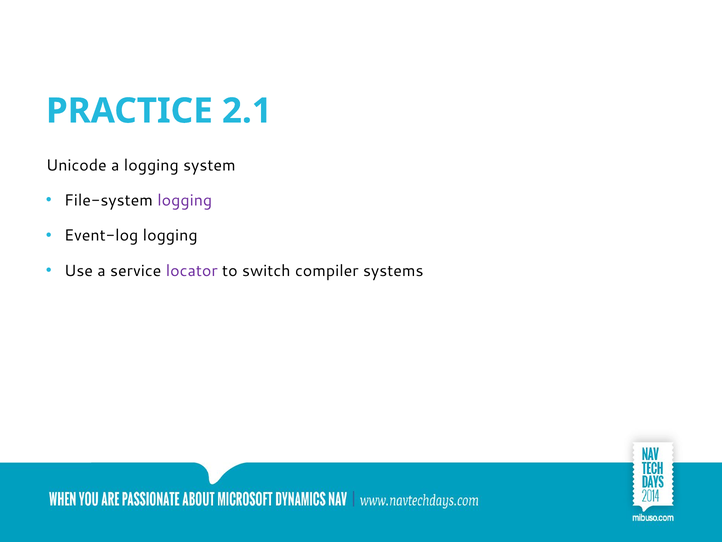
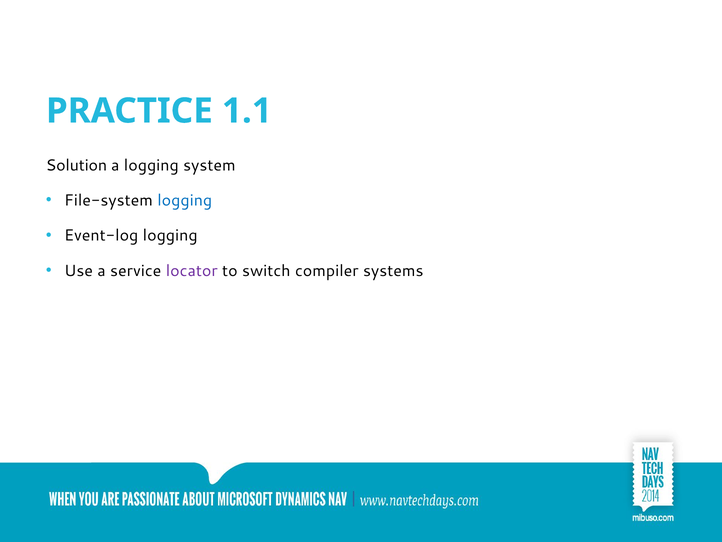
2.1: 2.1 -> 1.1 (247, 111)
Unicode: Unicode -> Solution (76, 165)
logging colour: purple -> blue (185, 200)
